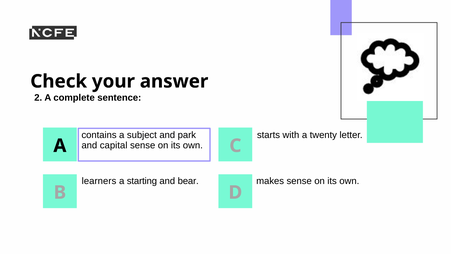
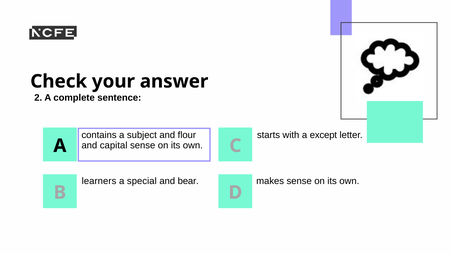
park: park -> flour (187, 135)
twenty: twenty -> except (323, 135)
starting: starting -> special (142, 181)
